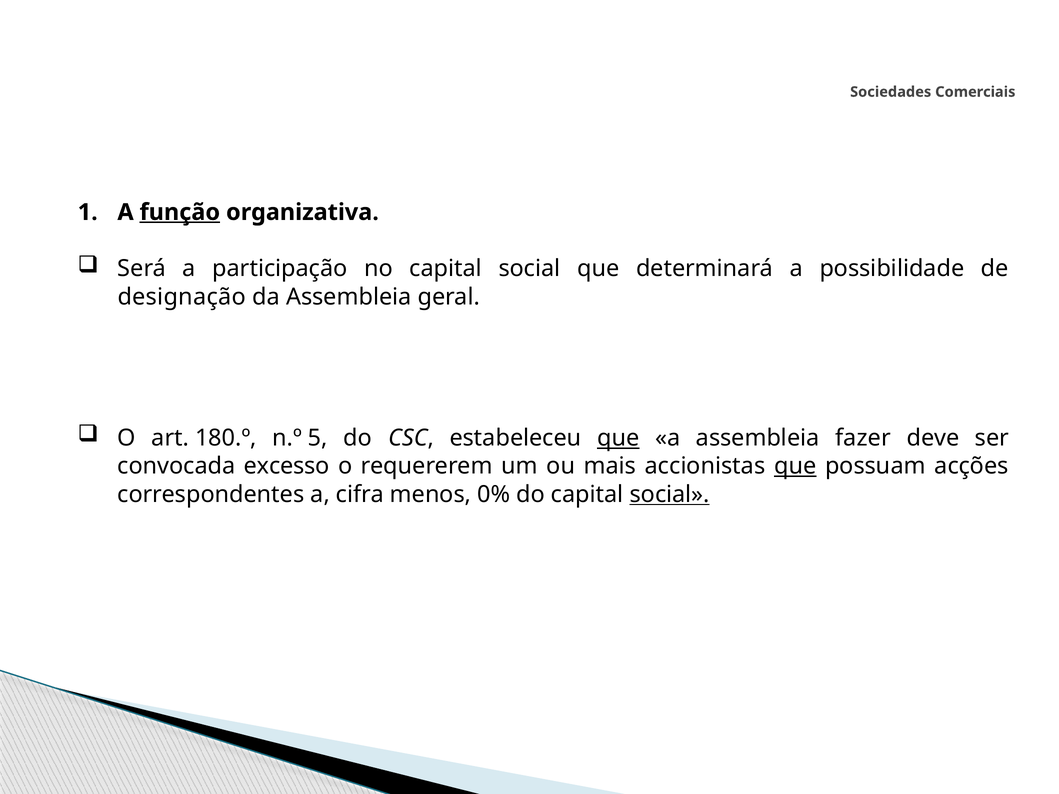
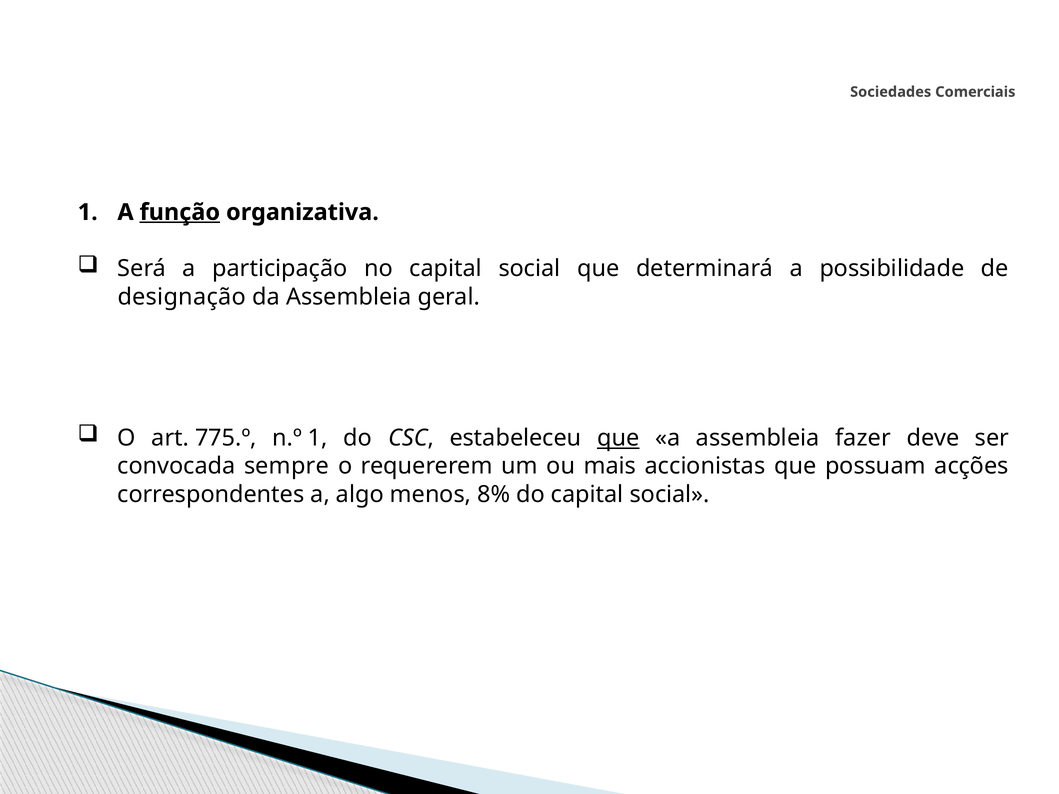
180.º: 180.º -> 775.º (226, 438)
n.º 5: 5 -> 1 (318, 438)
excesso: excesso -> sempre (287, 466)
que underline: present -> none (795, 466)
cifra: cifra -> algo (360, 495)
0%: 0% -> 8% (494, 495)
social underline: present -> none (670, 495)
